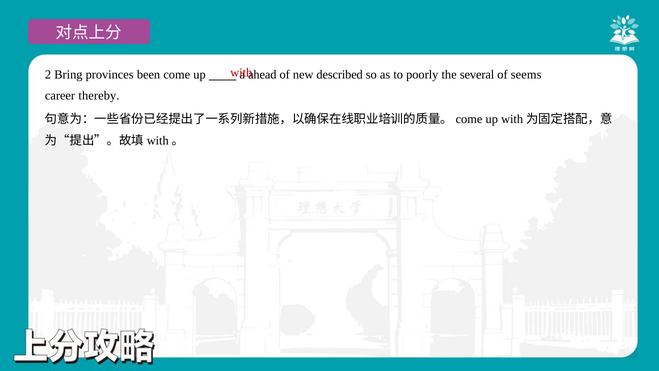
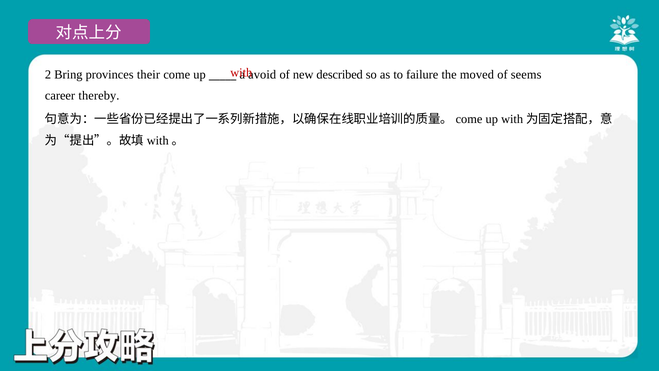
been: been -> their (148, 74)
ahead: ahead -> avoid (262, 74)
poorly: poorly -> failure (422, 74)
several: several -> moved (477, 74)
